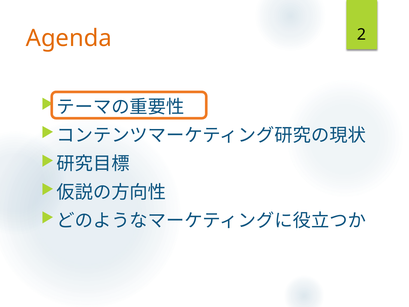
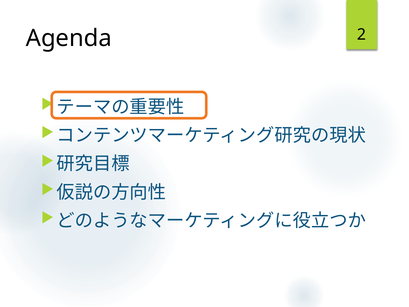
Agenda colour: orange -> black (69, 38)
